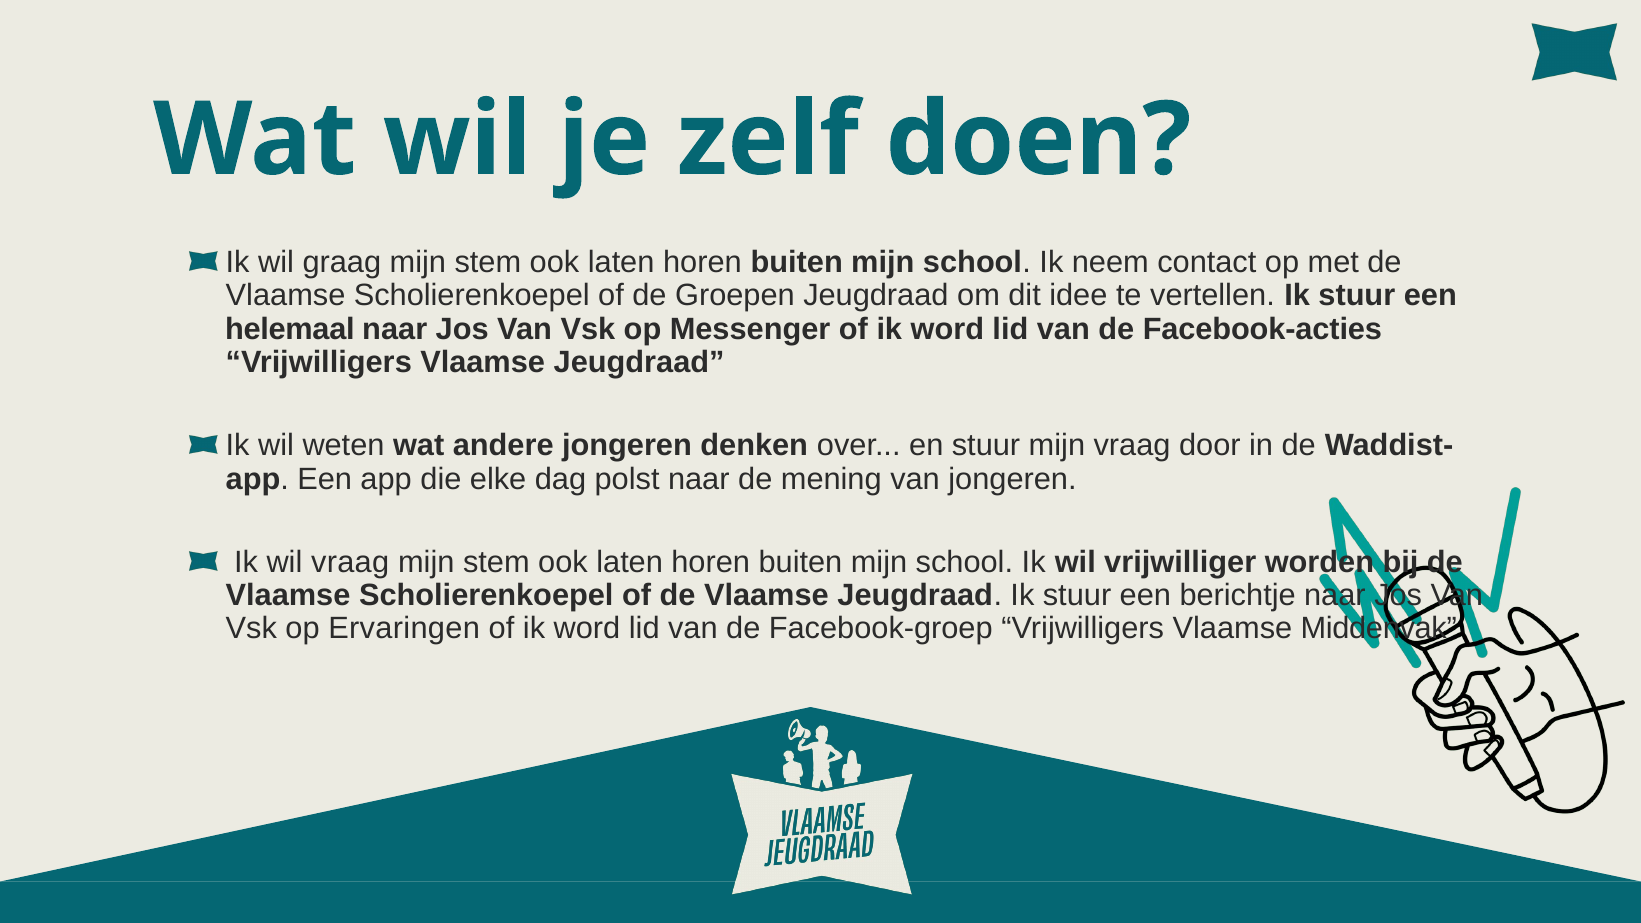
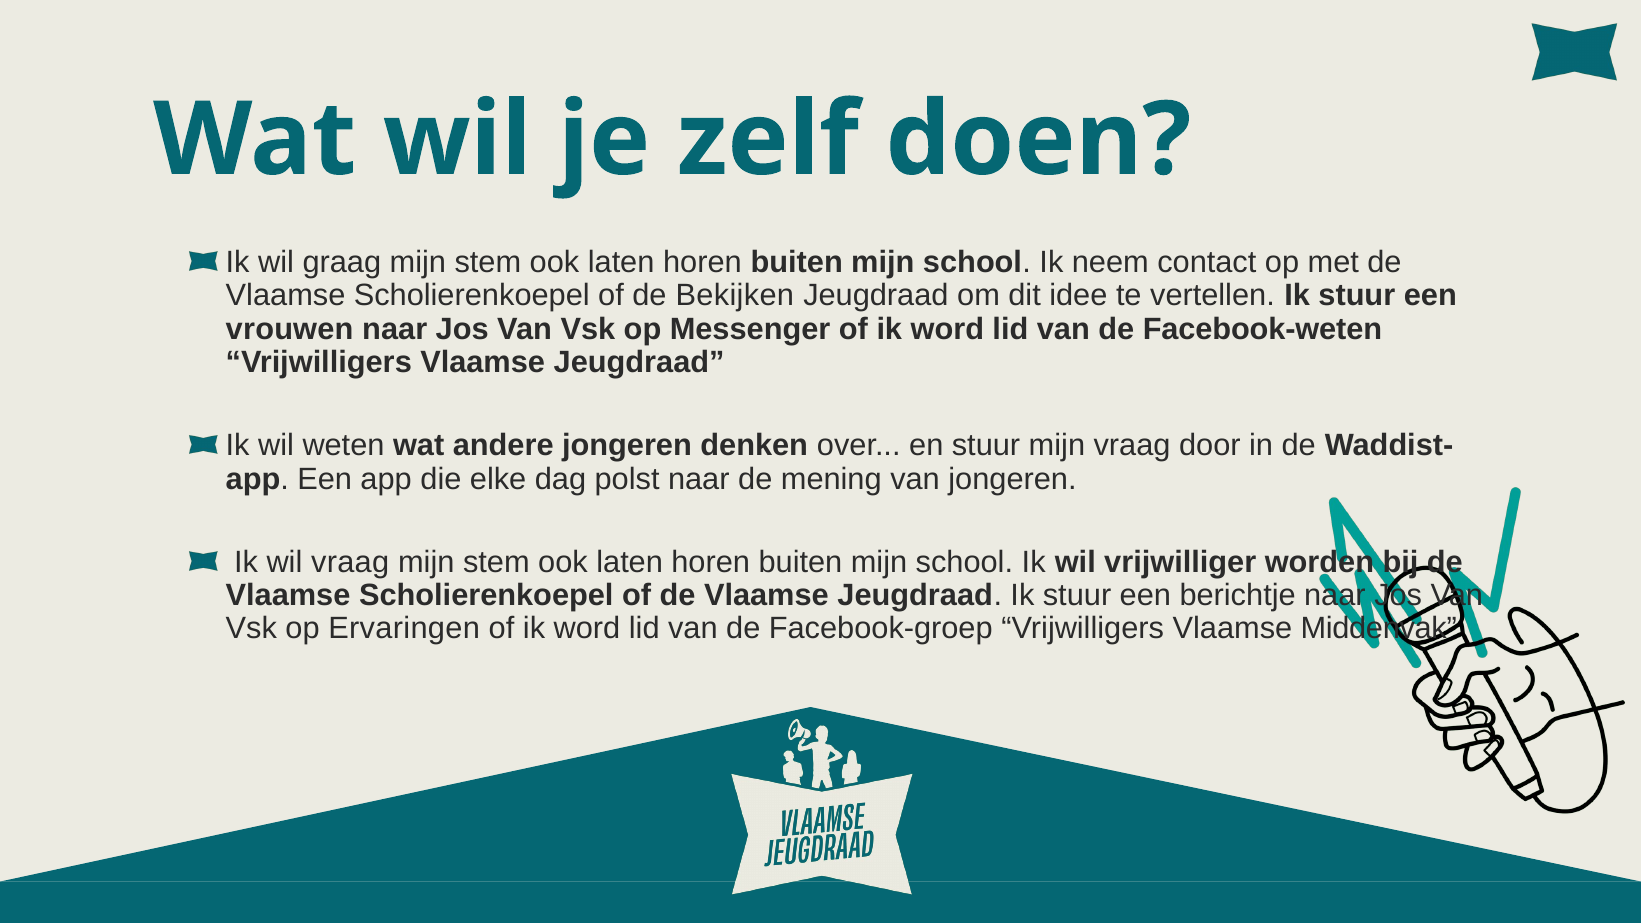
Groepen: Groepen -> Bekijken (735, 296)
helemaal: helemaal -> vrouwen (290, 329)
Facebook-acties: Facebook-acties -> Facebook-weten (1262, 329)
